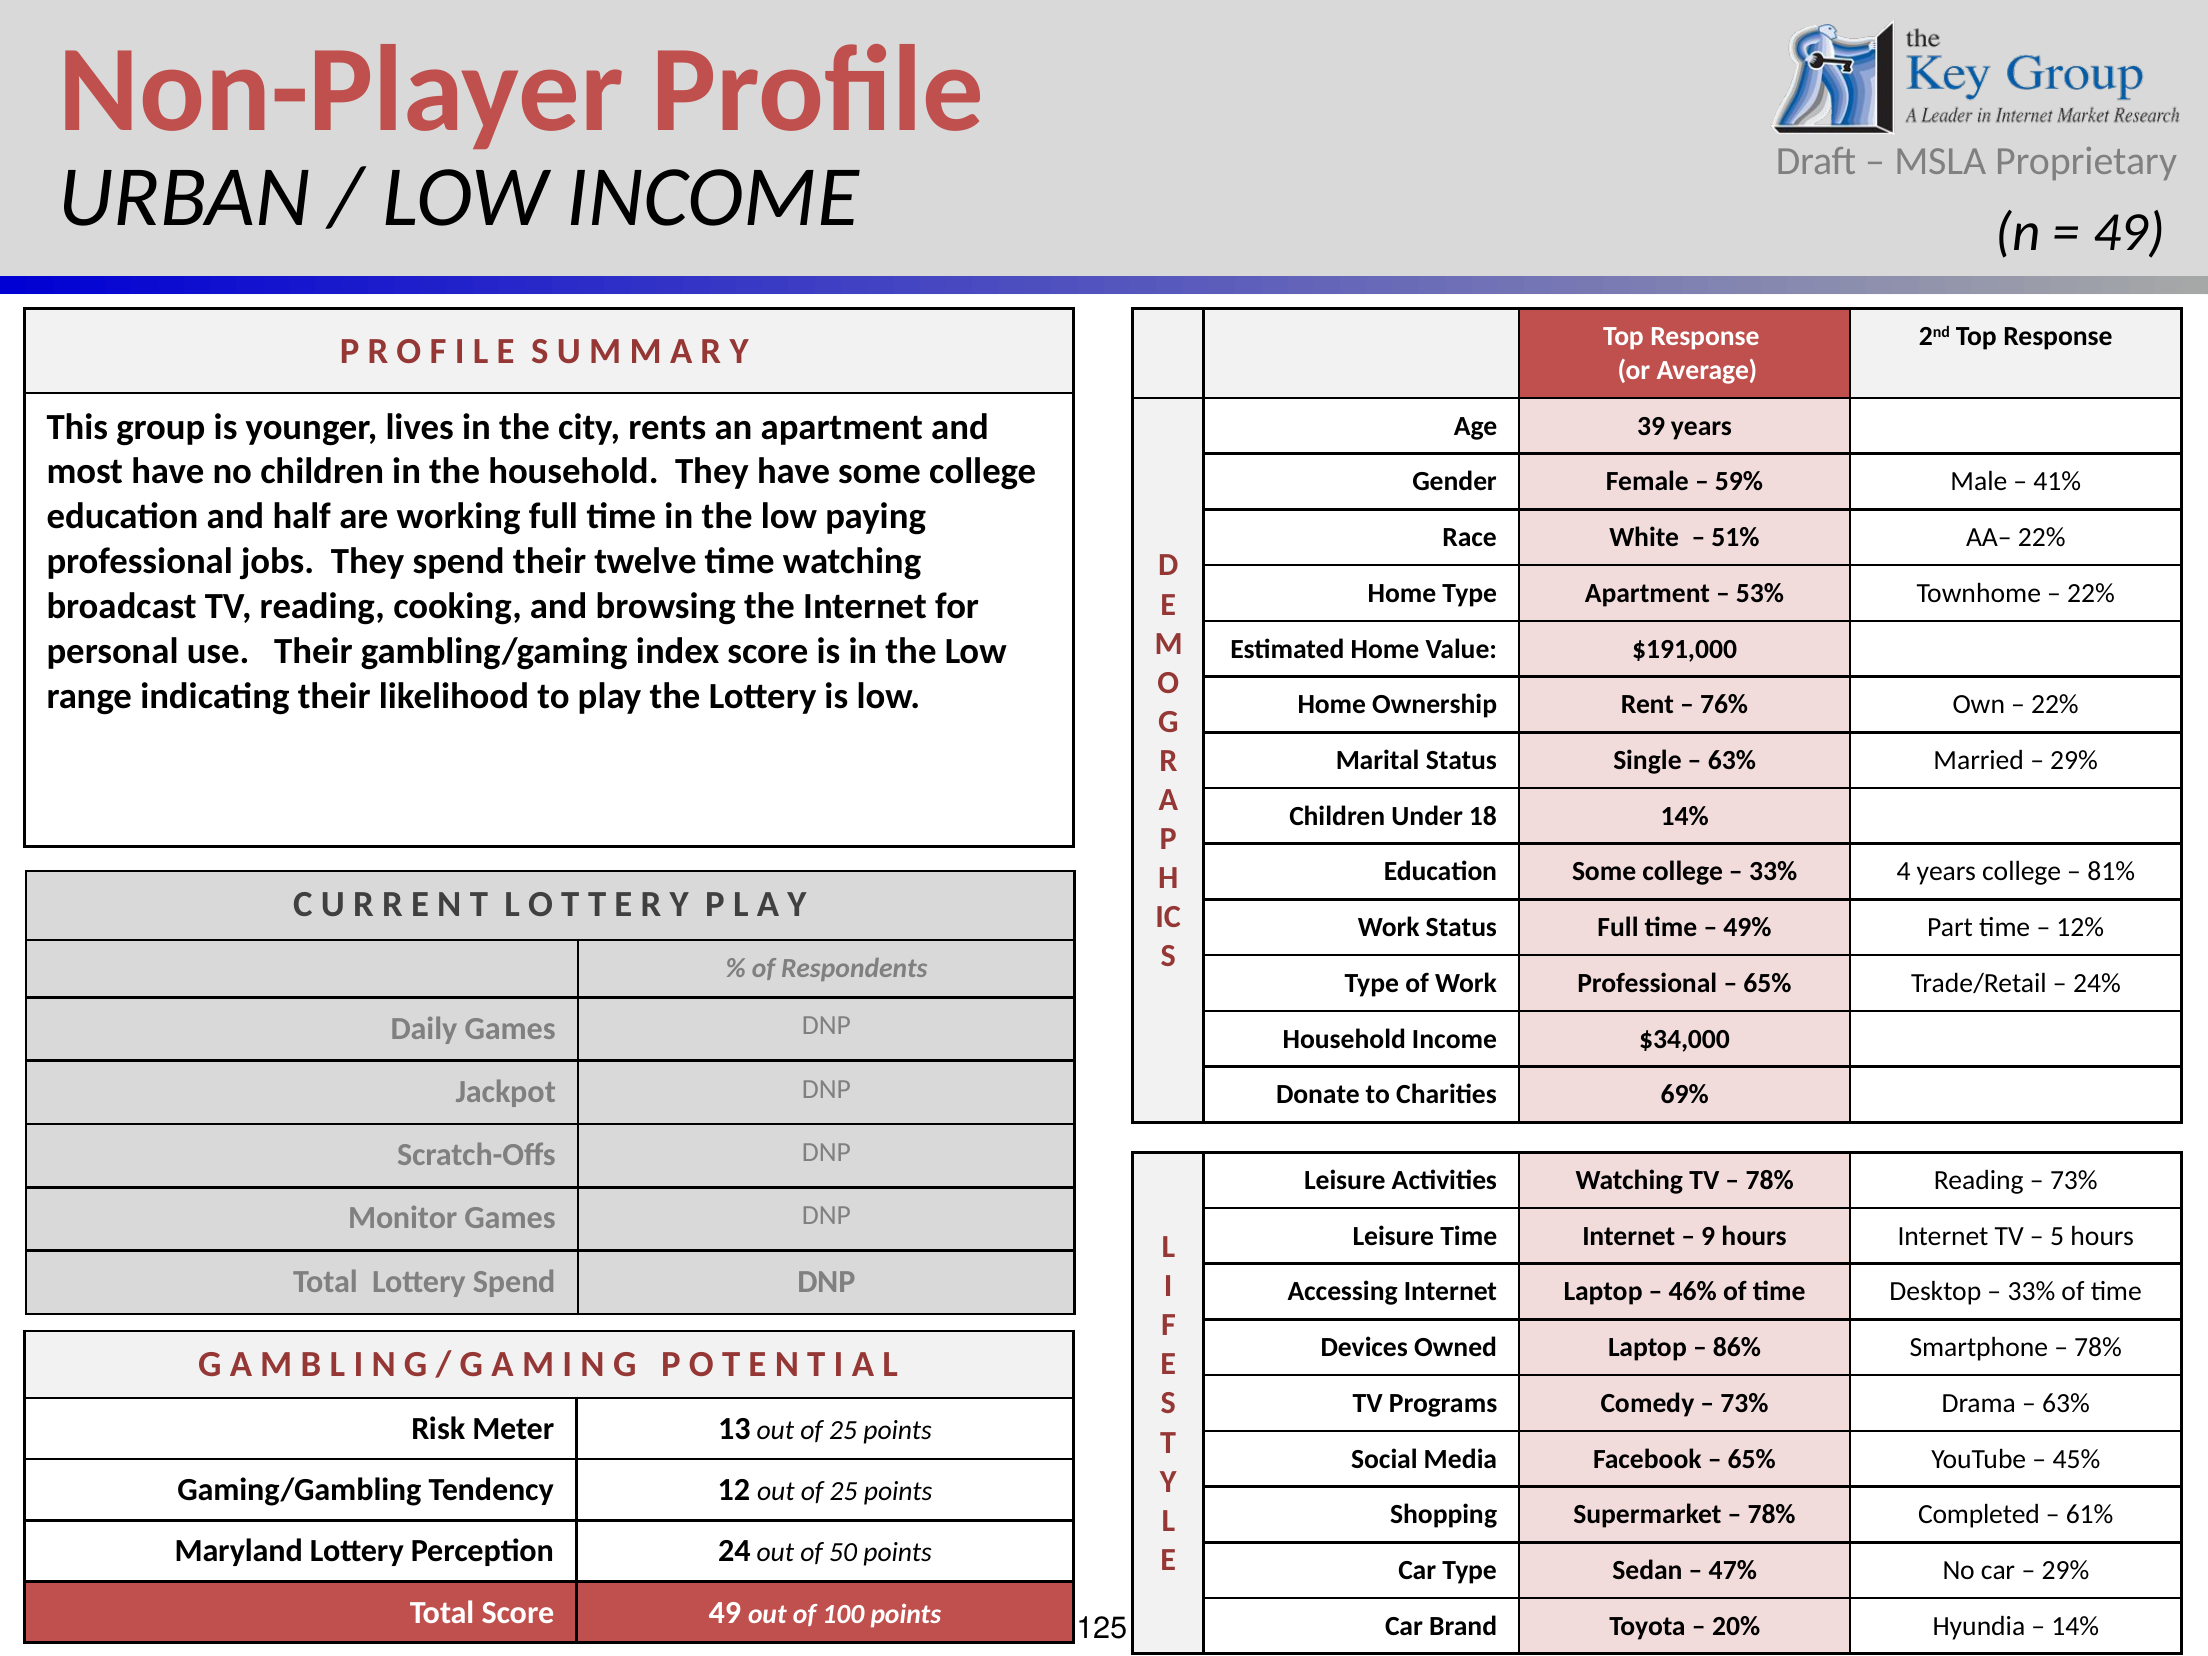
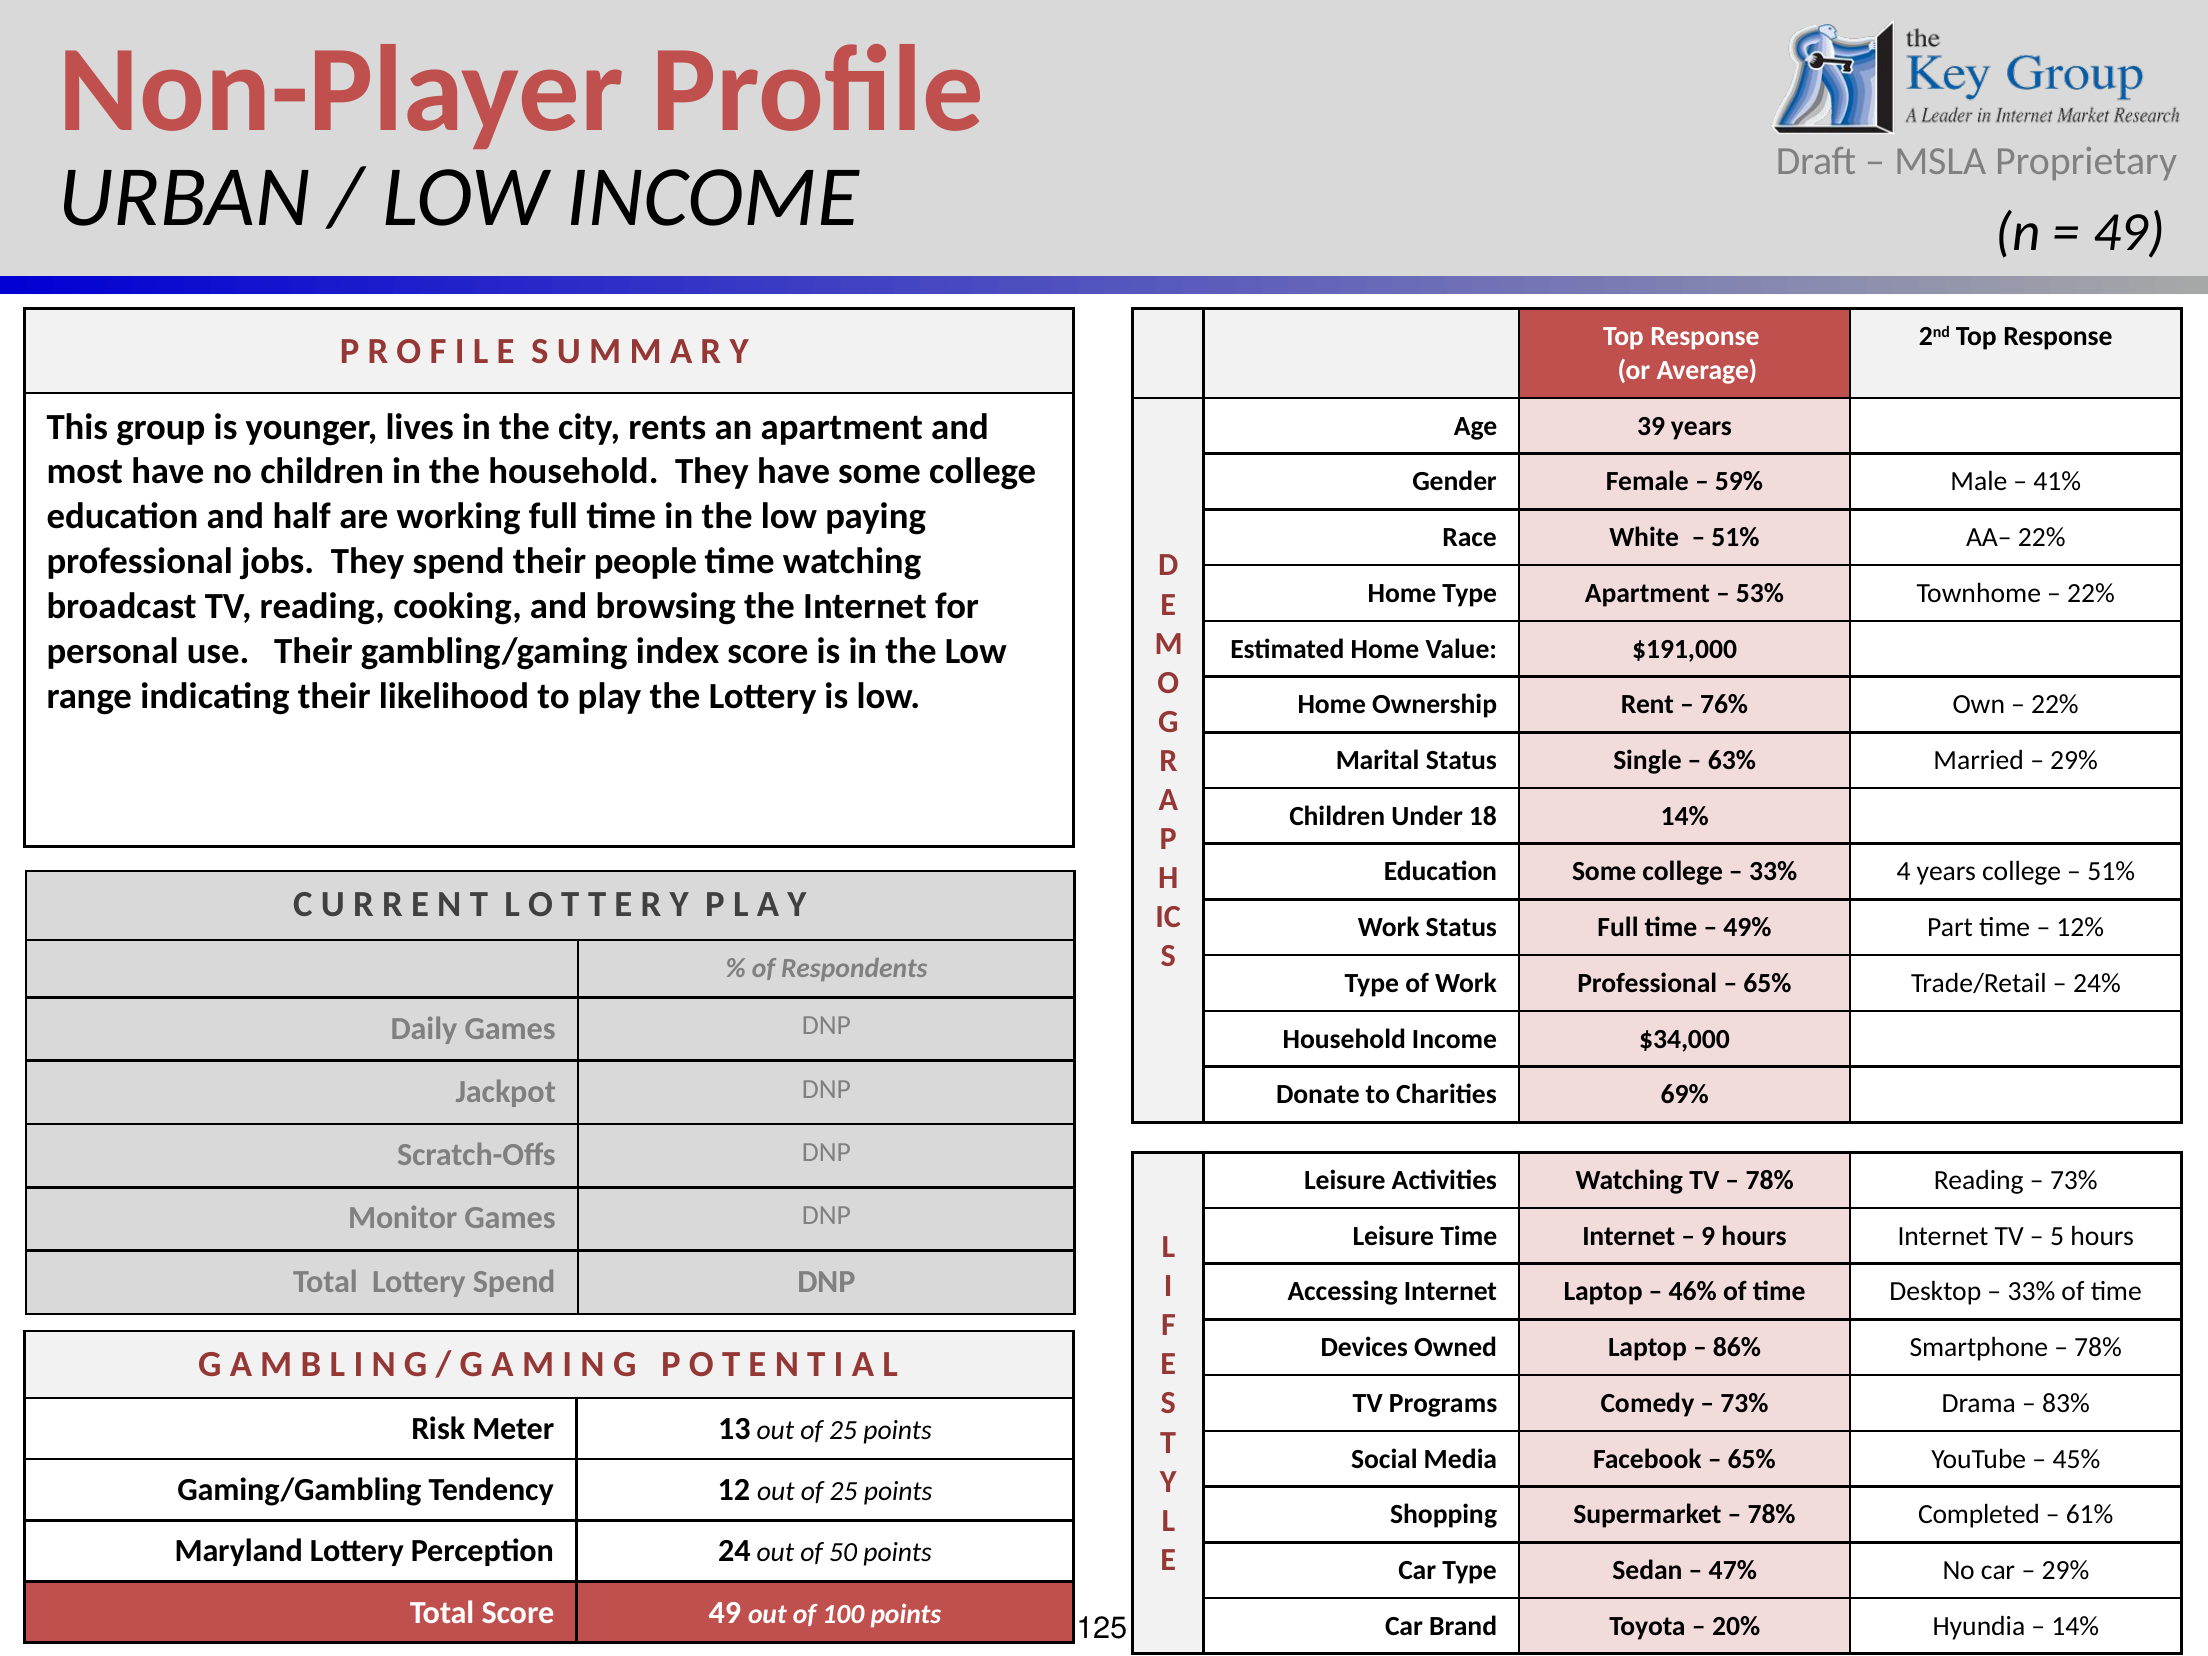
twelve: twelve -> people (646, 562)
81%: 81% -> 51% (2111, 872)
63%: 63% -> 83% (2066, 1403)
